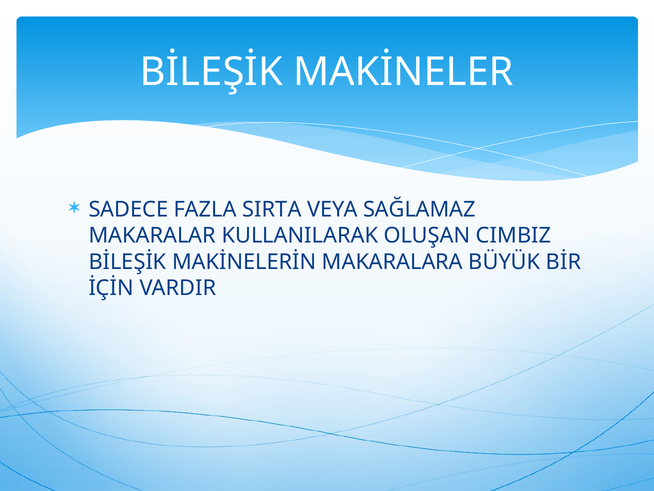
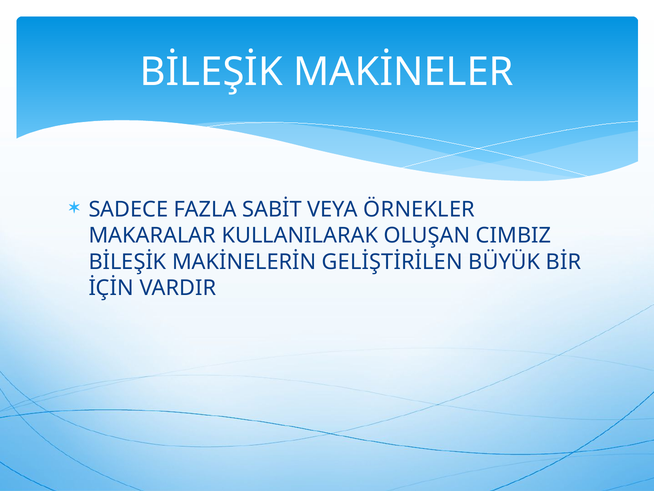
SIRTA: SIRTA -> SABİT (272, 209)
SAĞLAMAZ: SAĞLAMAZ -> ÖRNEKLER (419, 209)
MAKARALARA: MAKARALARA -> GELİŞTİRİLEN (392, 262)
